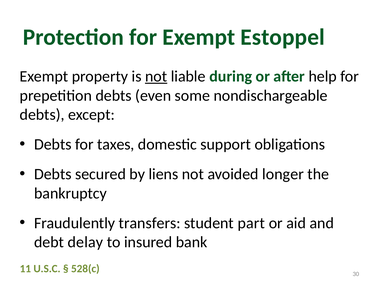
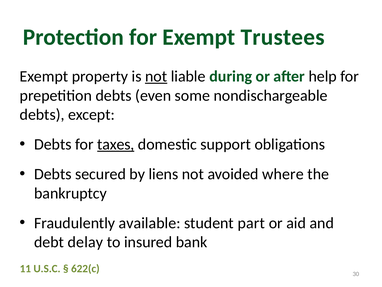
Estoppel: Estoppel -> Trustees (283, 37)
taxes underline: none -> present (116, 144)
longer: longer -> where (283, 174)
transfers: transfers -> available (150, 223)
528(c: 528(c -> 622(c (85, 268)
